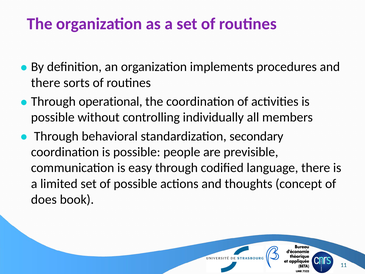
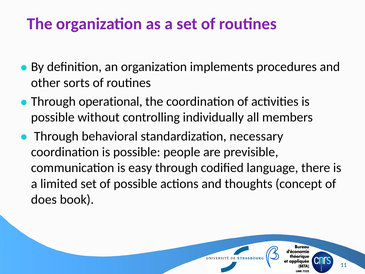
there: there -> other (46, 83)
secondary: secondary -> necessary (256, 136)
